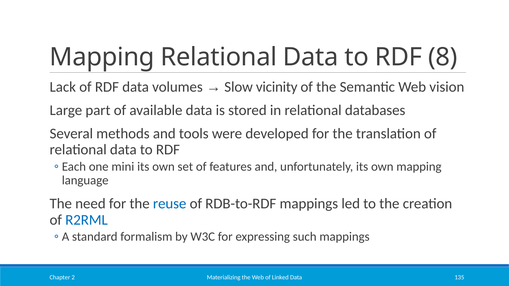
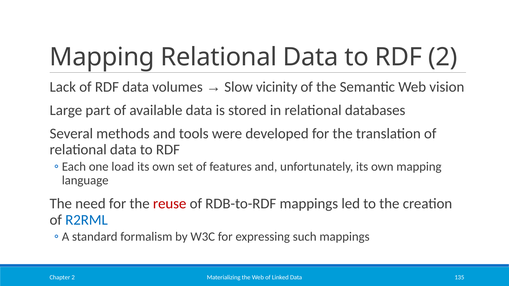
RDF 8: 8 -> 2 (443, 57)
mini: mini -> load (123, 167)
reuse colour: blue -> red (170, 204)
